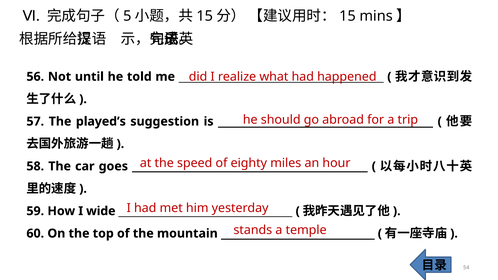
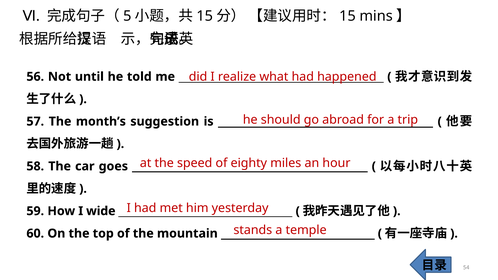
played’s: played’s -> month’s (101, 121)
